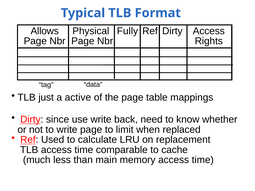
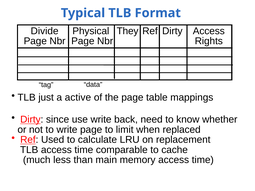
Allows: Allows -> Divide (45, 31)
Fully: Fully -> They (128, 31)
